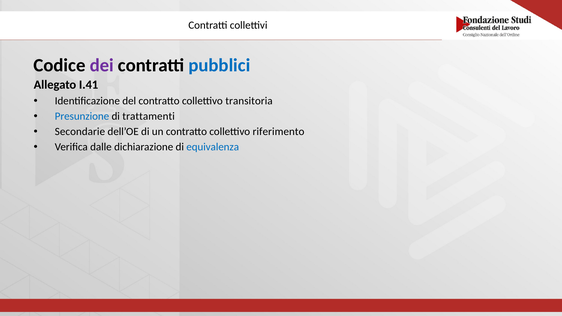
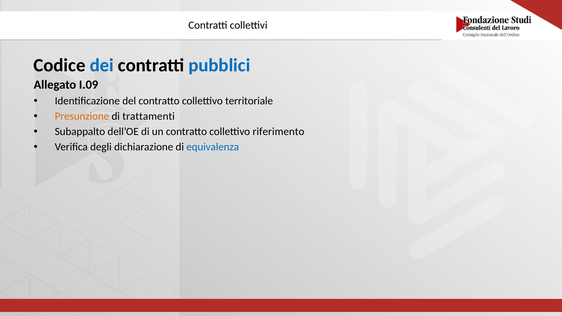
dei colour: purple -> blue (102, 65)
I.41: I.41 -> I.09 (89, 85)
transitoria: transitoria -> territoriale (249, 101)
Presunzione colour: blue -> orange (82, 116)
Secondarie: Secondarie -> Subappalto (80, 132)
dalle: dalle -> degli (101, 147)
